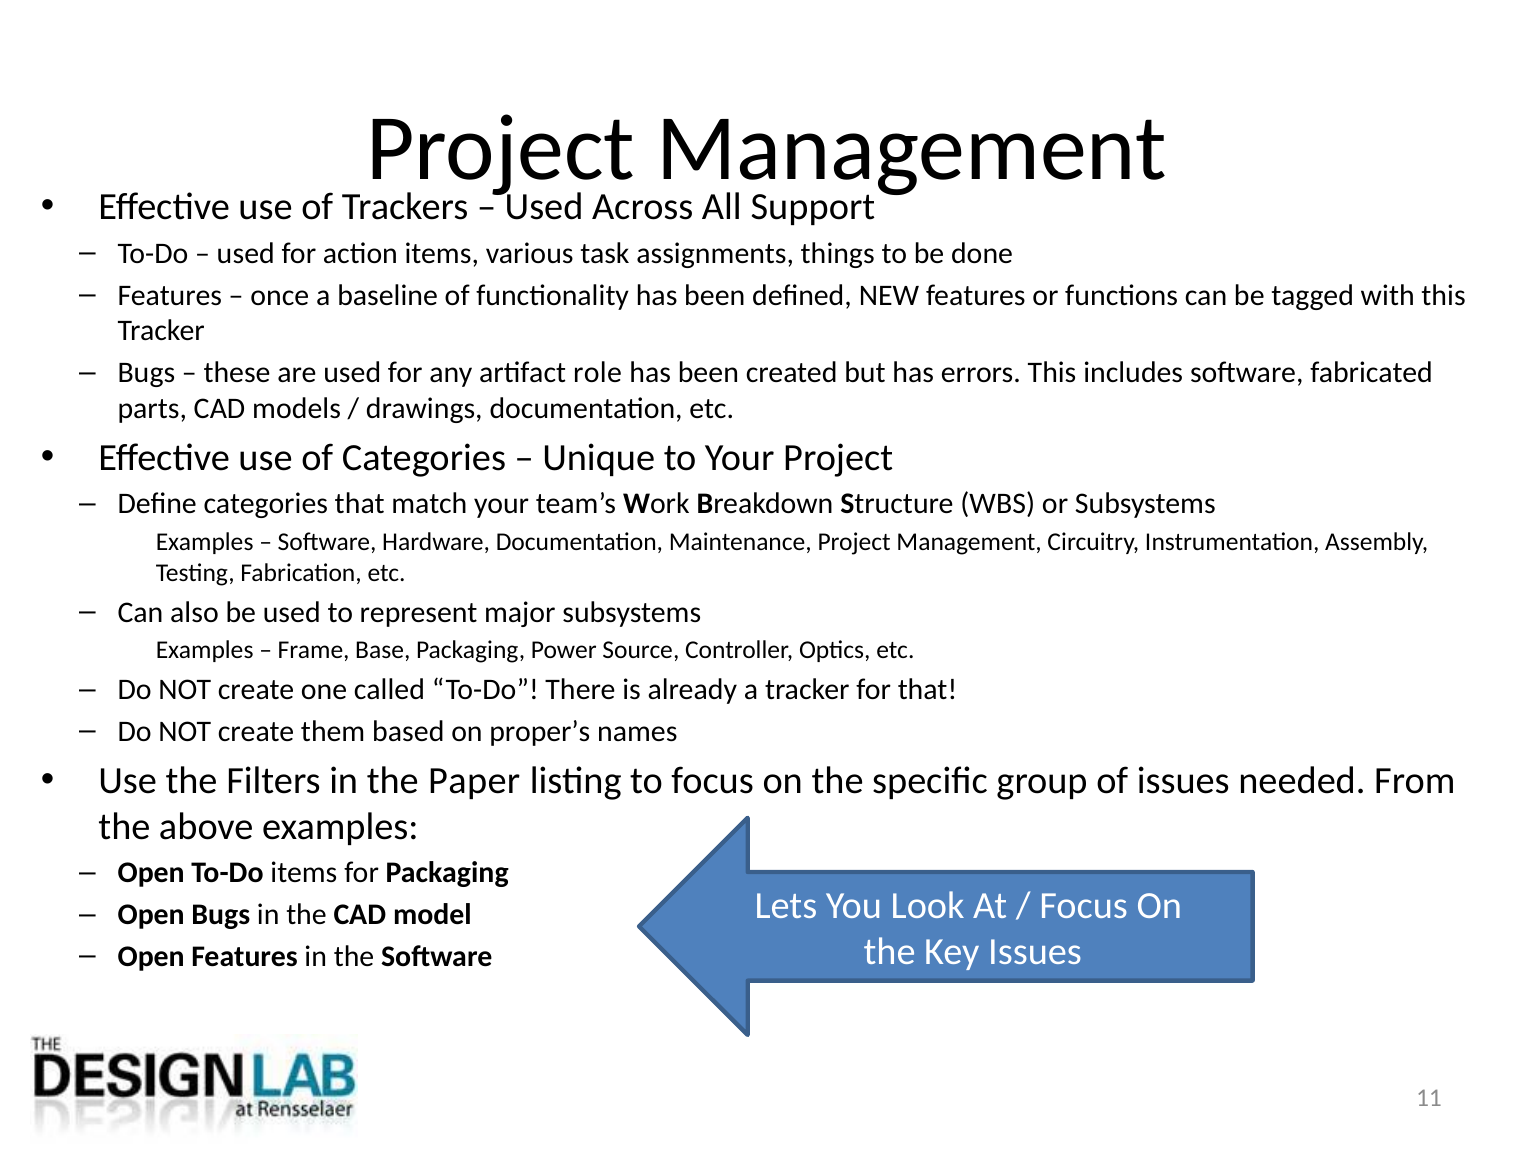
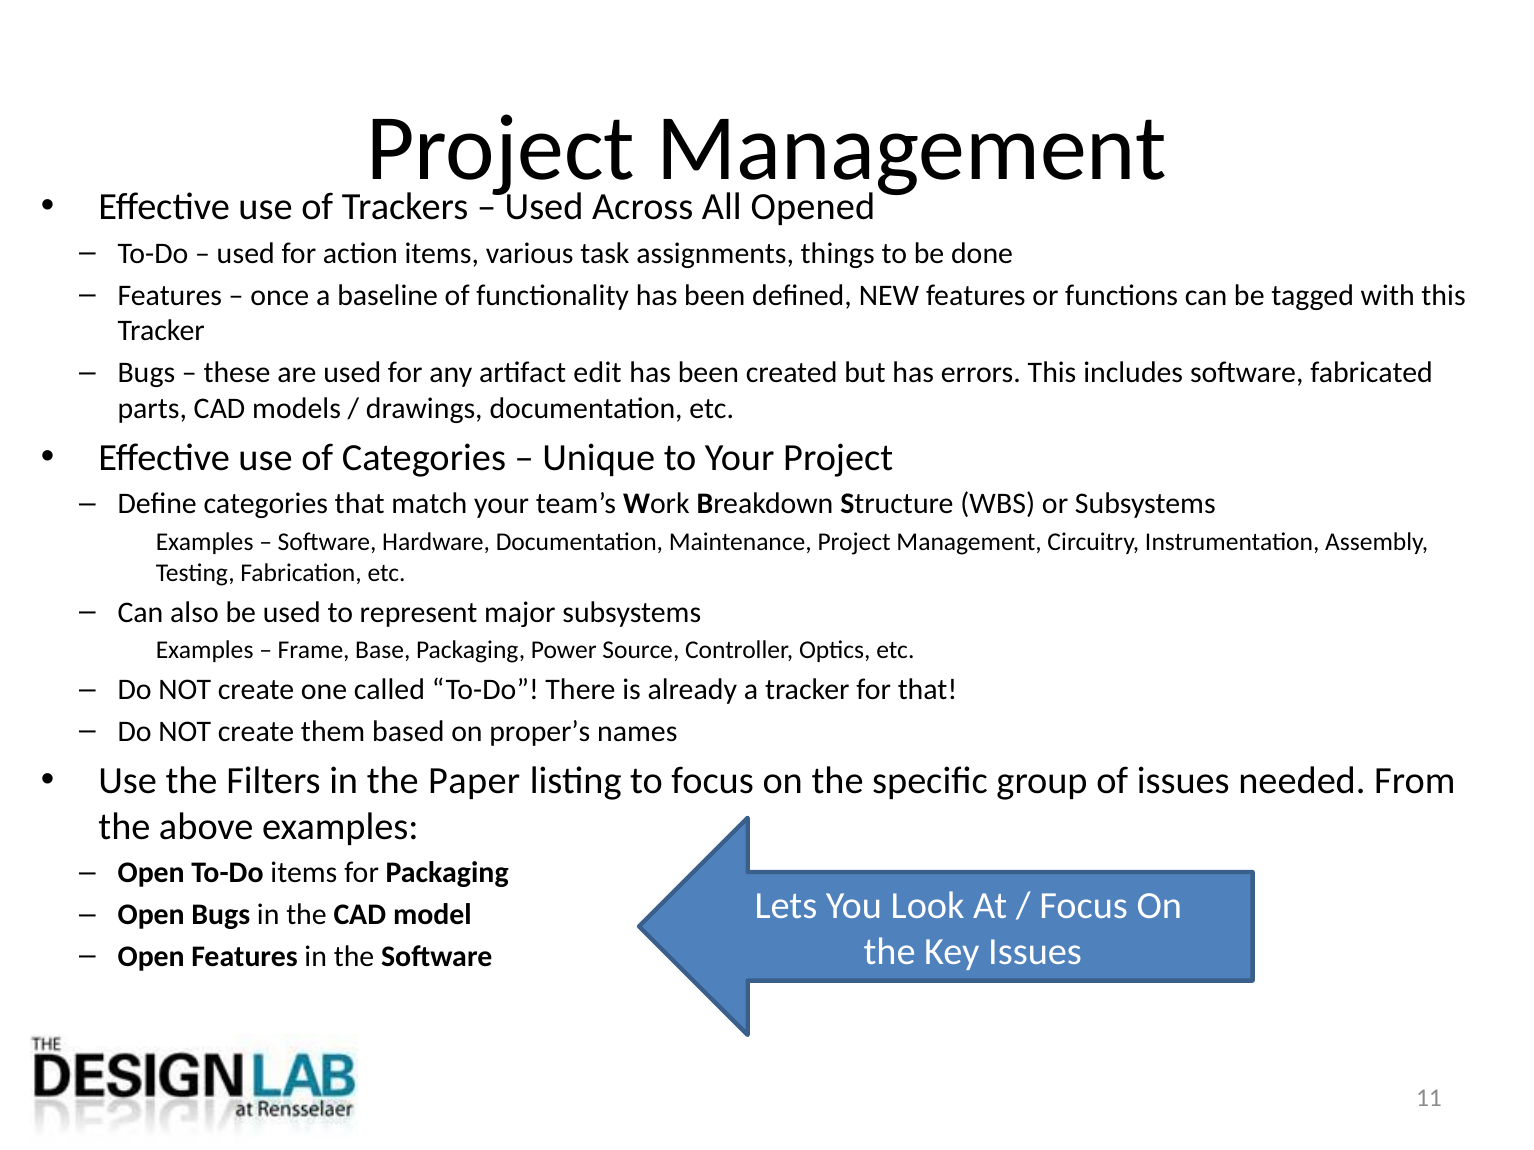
Support: Support -> Opened (813, 207)
role: role -> edit (598, 373)
